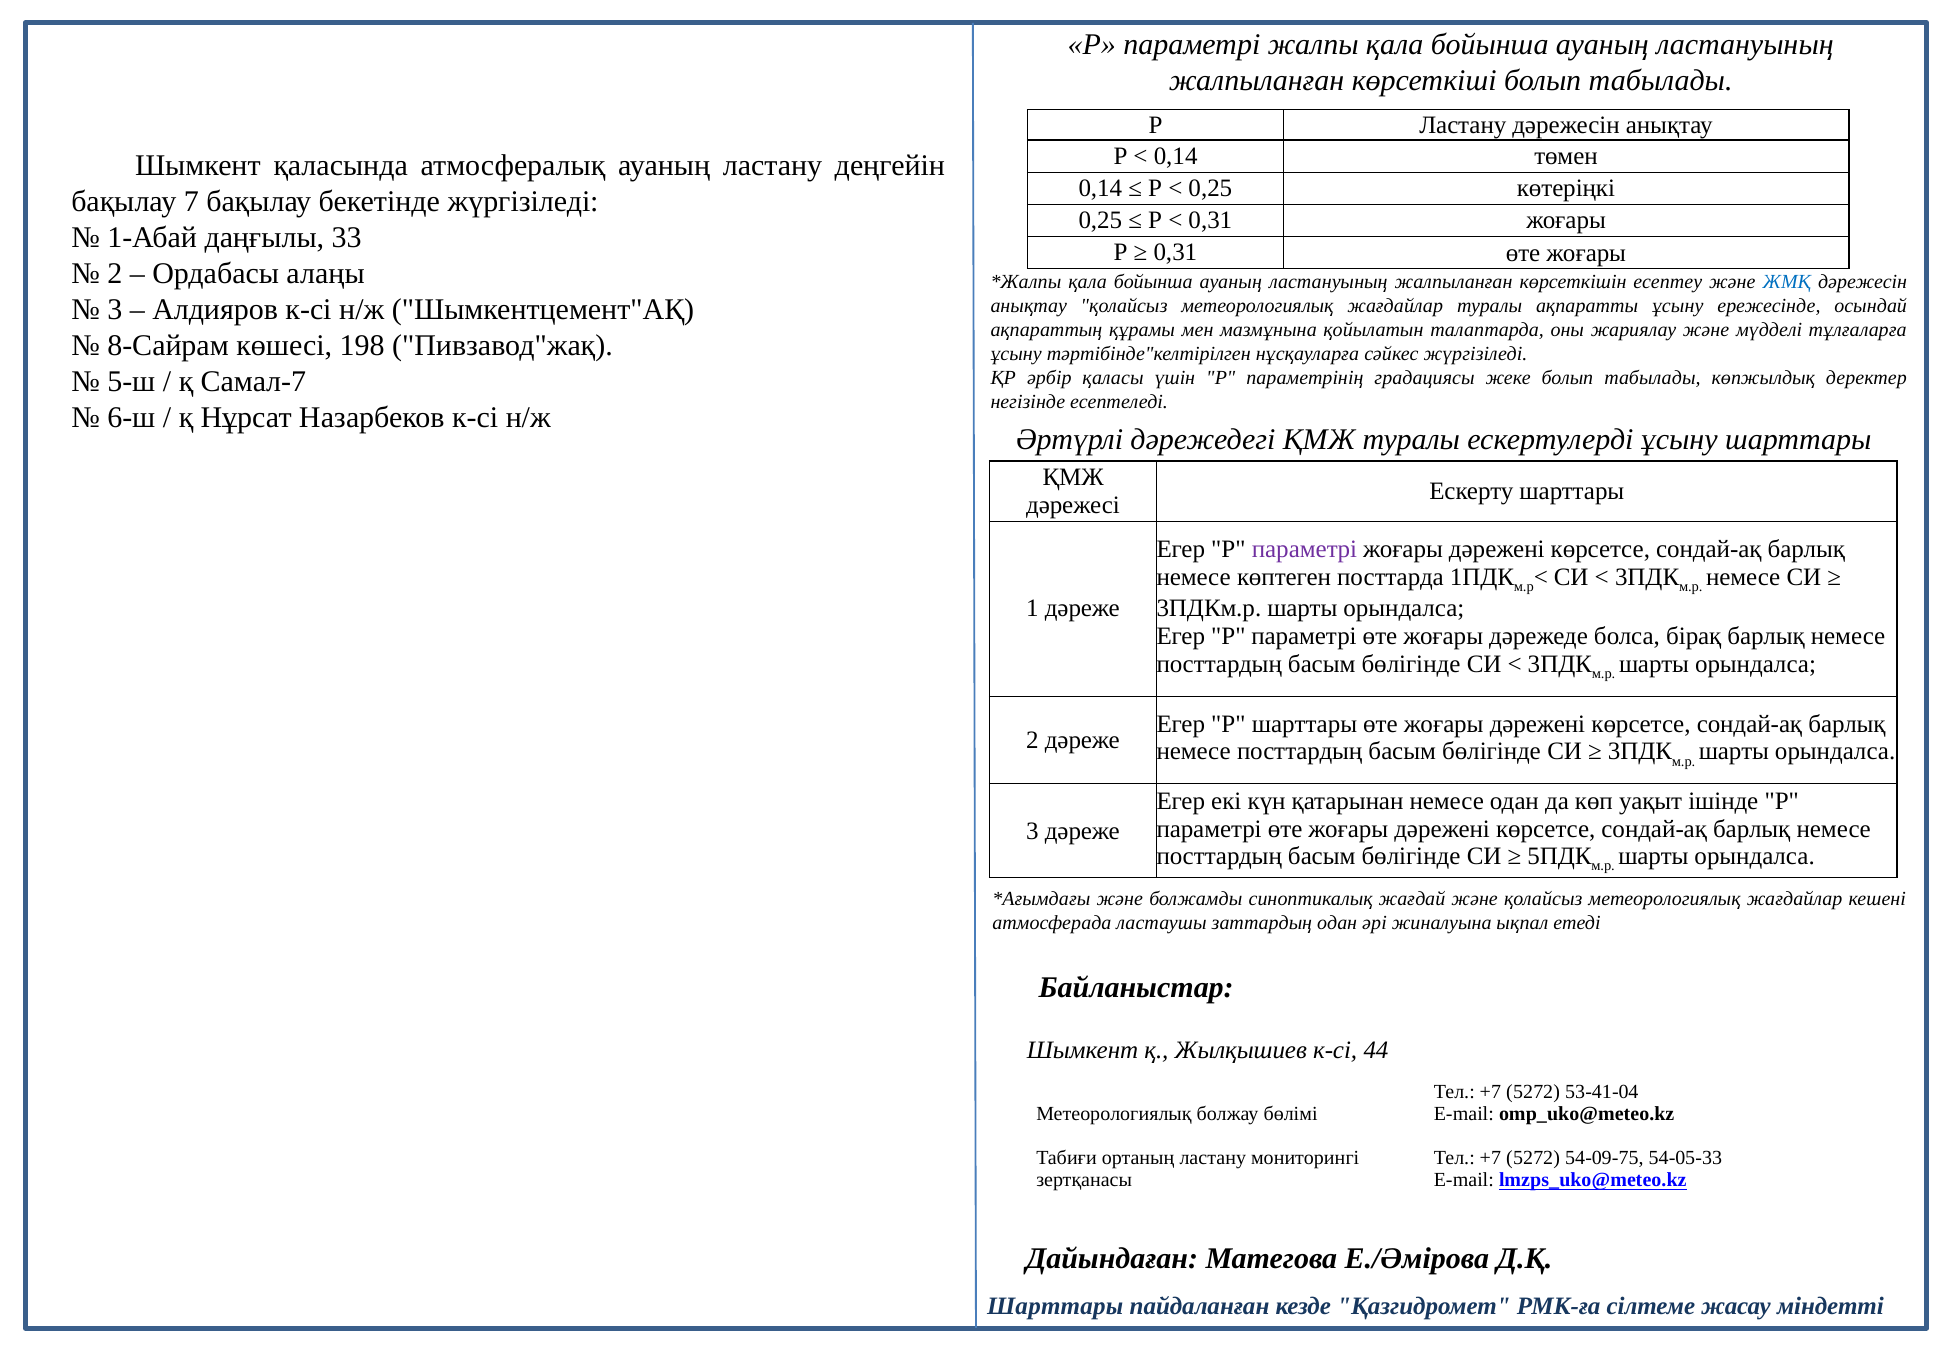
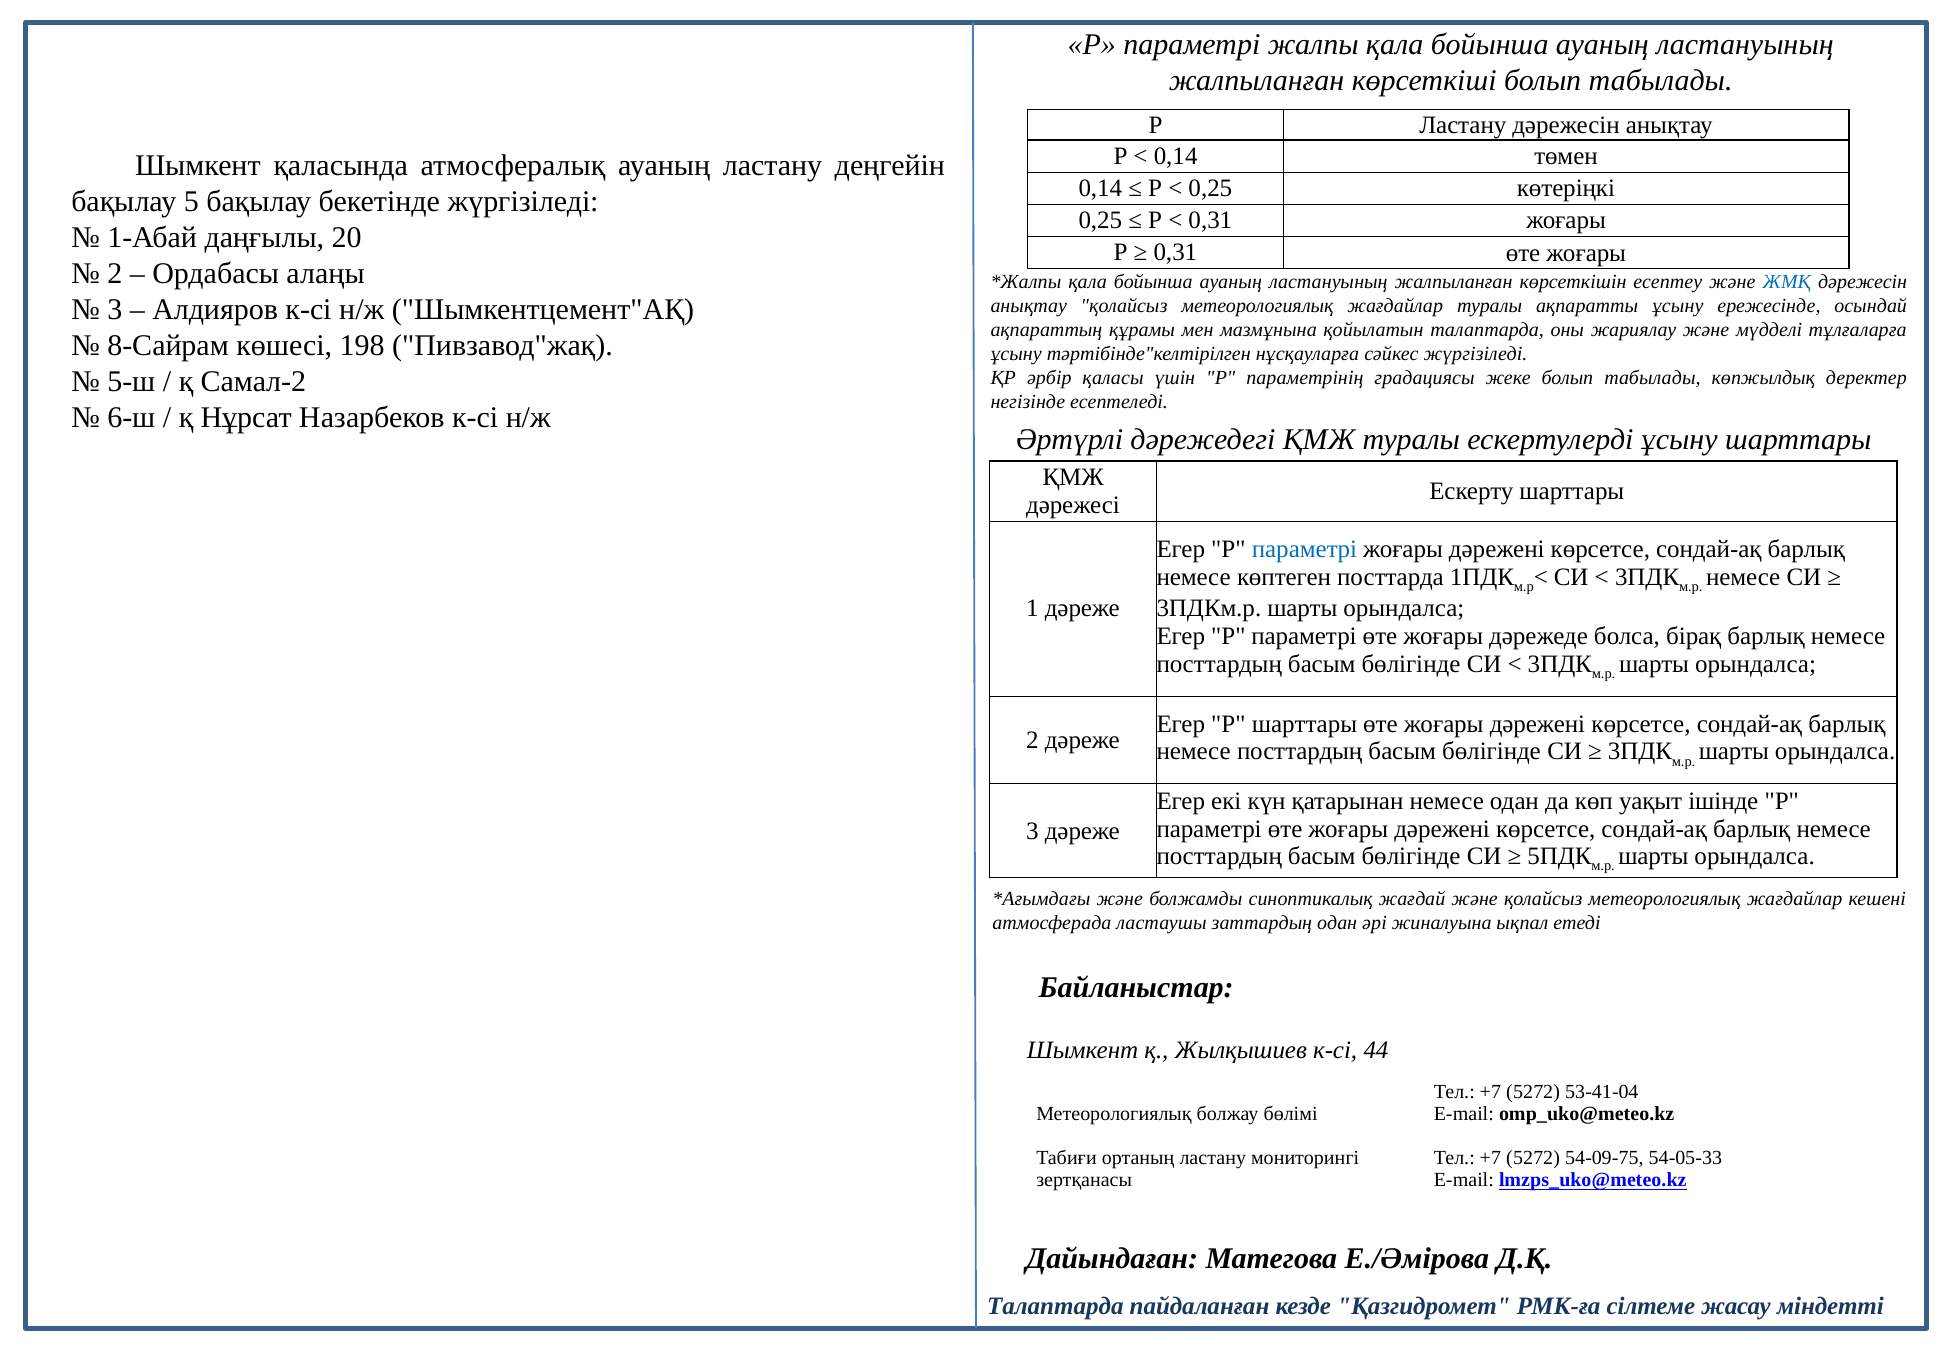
7: 7 -> 5 (191, 201)
33: 33 -> 20 (347, 237)
Самал-7: Самал-7 -> Самал-2 (253, 382)
параметрі colour: purple -> blue (1304, 550)
Шарттары: Шарттары -> Талаптарда (1055, 1307)
